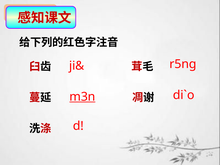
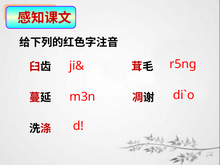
m3n underline: present -> none (82, 97)
